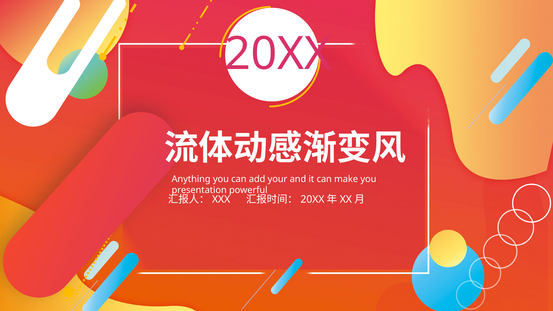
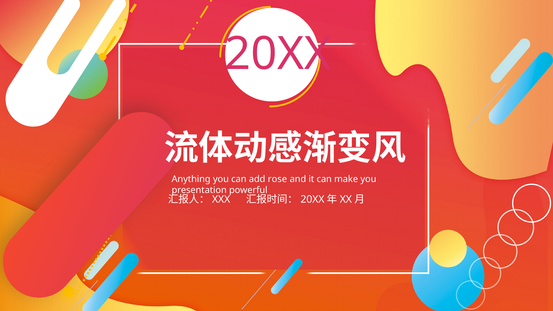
your: your -> rose (277, 179)
